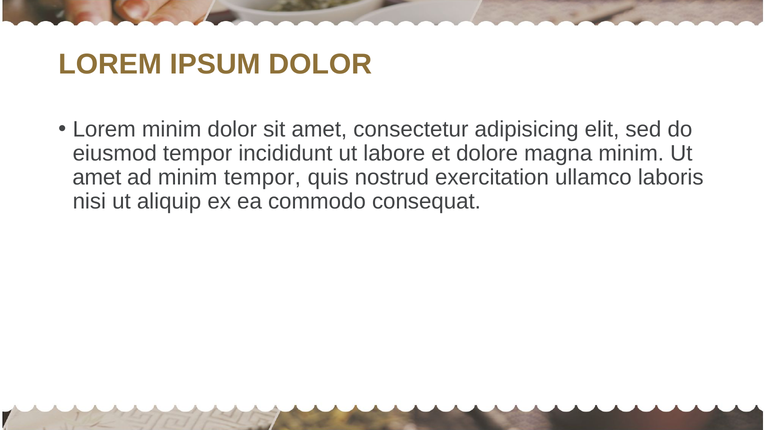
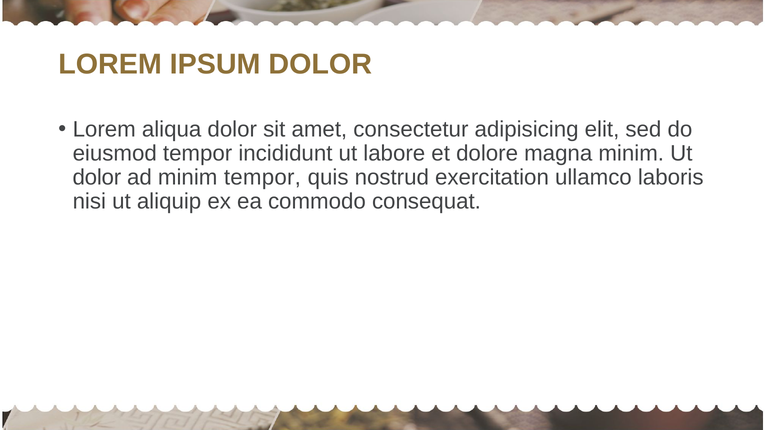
Lorem minim: minim -> aliqua (172, 129)
amet: amet -> dolor (97, 177)
